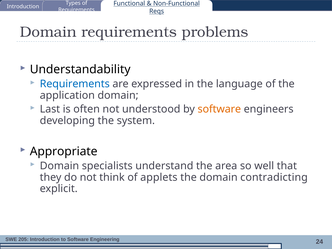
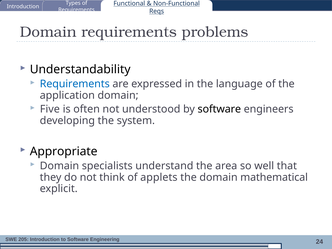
Last: Last -> Five (50, 109)
software colour: orange -> black (219, 109)
contradicting: contradicting -> mathematical (274, 177)
